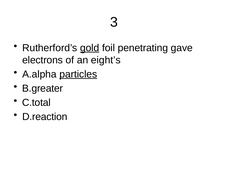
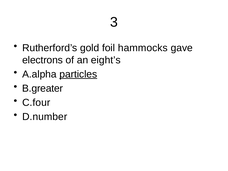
gold underline: present -> none (90, 48)
penetrating: penetrating -> hammocks (143, 48)
C.total: C.total -> C.four (36, 103)
D.reaction: D.reaction -> D.number (45, 117)
